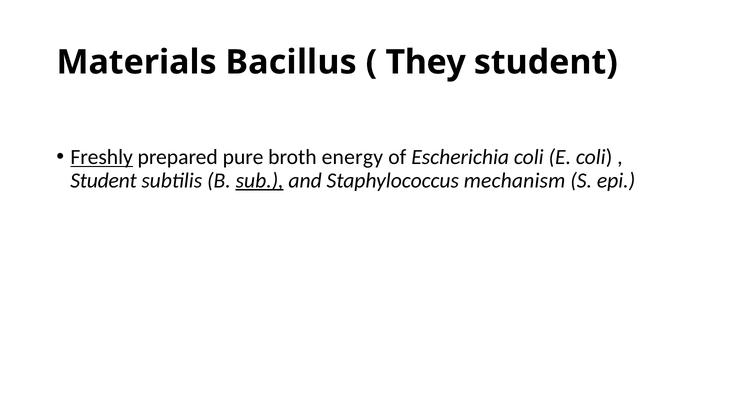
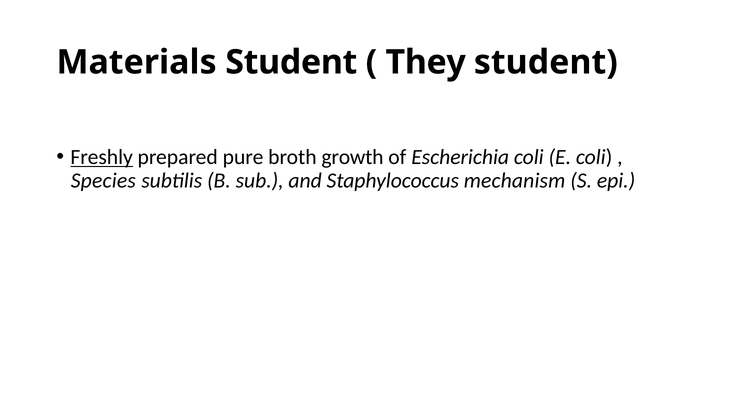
Materials Bacillus: Bacillus -> Student (291, 62)
energy: energy -> growth (353, 157)
Student: Student -> Species (103, 180)
sub underline: present -> none (260, 180)
